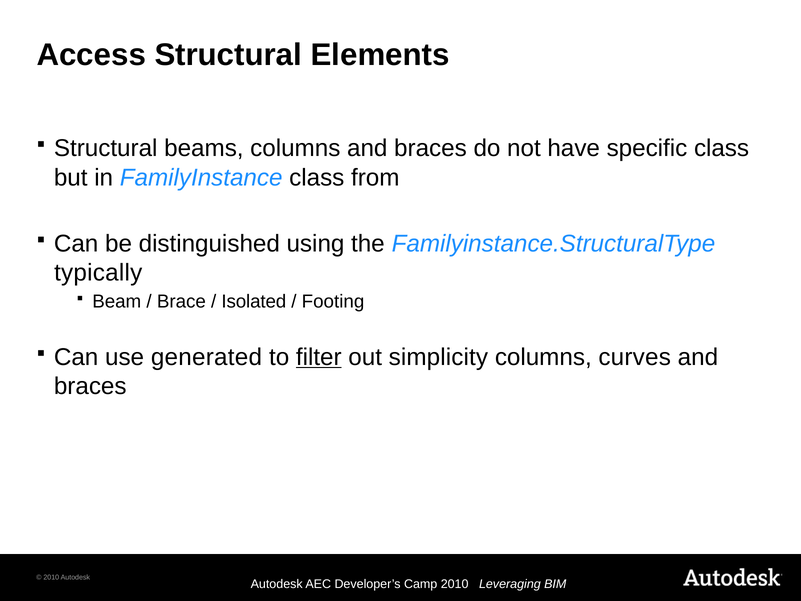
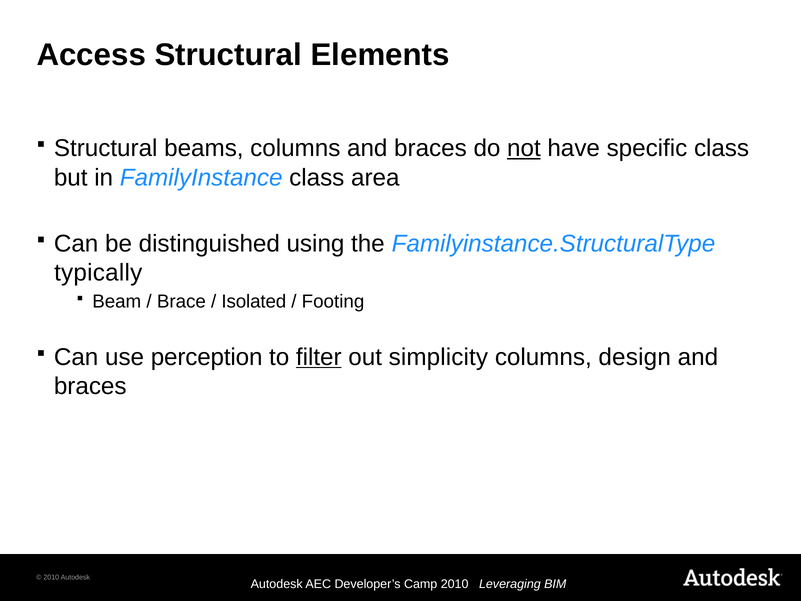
not underline: none -> present (524, 148)
from: from -> area (375, 177)
generated: generated -> perception (207, 357)
curves: curves -> design (635, 357)
